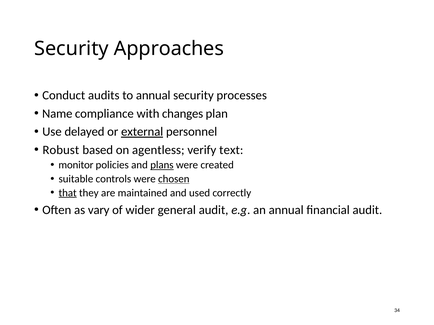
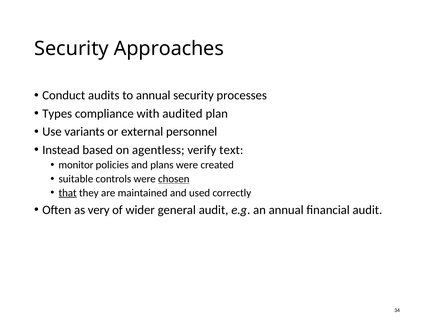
Name: Name -> Types (57, 114)
changes: changes -> audited (182, 114)
delayed: delayed -> variants (84, 132)
external underline: present -> none (142, 132)
Robust: Robust -> Instead (61, 150)
plans underline: present -> none (162, 165)
vary: vary -> very (99, 210)
